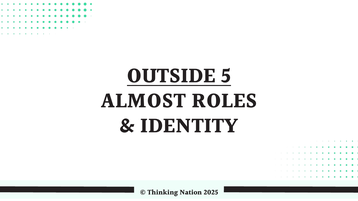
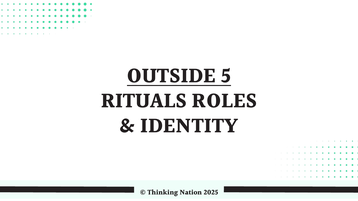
ALMOST: ALMOST -> RITUALS (144, 102)
